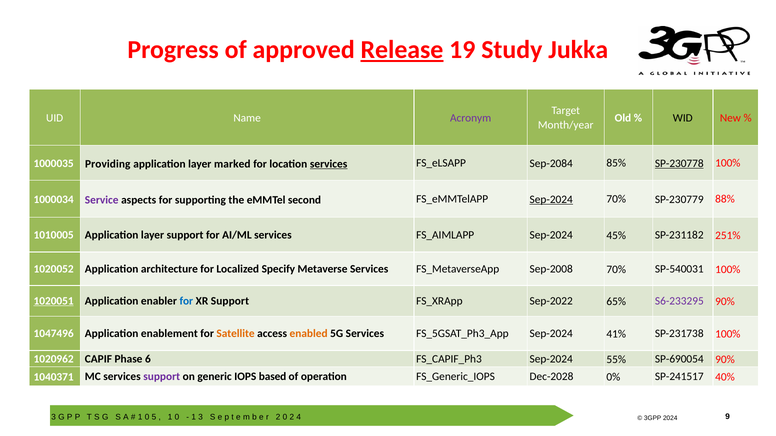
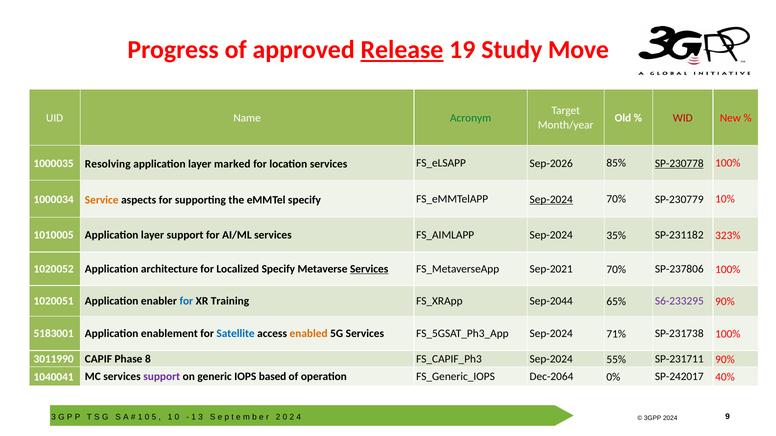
Jukka: Jukka -> Move (578, 50)
Acronym colour: purple -> green (471, 118)
WID colour: black -> red (683, 118)
Providing: Providing -> Resolving (108, 164)
services underline: present -> none (329, 164)
Sep-2084: Sep-2084 -> Sep-2026 (551, 163)
Service colour: purple -> orange (102, 200)
eMMTel second: second -> specify (304, 200)
88%: 88% -> 10% (725, 199)
45%: 45% -> 35% (616, 236)
251%: 251% -> 323% (728, 236)
Services underline: none -> present (369, 269)
Sep-2008: Sep-2008 -> Sep-2021 (551, 269)
SP-540031: SP-540031 -> SP-237806 (679, 269)
1020051 underline: present -> none (54, 301)
XR Support: Support -> Training (230, 301)
Sep-2022: Sep-2022 -> Sep-2044 (551, 301)
1047496: 1047496 -> 5183001 (54, 334)
Satellite colour: orange -> blue (236, 334)
41%: 41% -> 71% (616, 334)
1020962: 1020962 -> 3011990 (54, 360)
6: 6 -> 8 (148, 359)
SP-690054: SP-690054 -> SP-231711 (679, 359)
1040371: 1040371 -> 1040041 (54, 377)
Dec-2028: Dec-2028 -> Dec-2064 (552, 377)
SP-241517: SP-241517 -> SP-242017 (679, 377)
